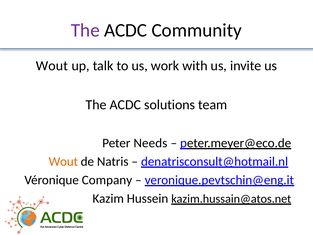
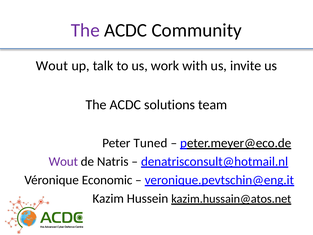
Needs: Needs -> Tuned (150, 143)
Wout colour: orange -> purple (63, 161)
Company: Company -> Economic (107, 180)
